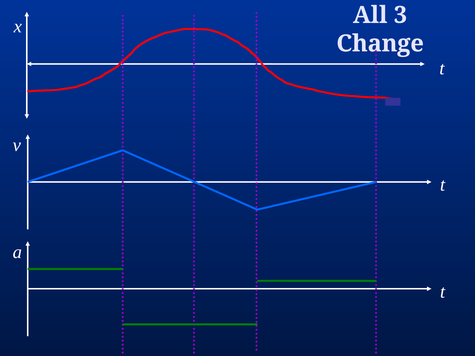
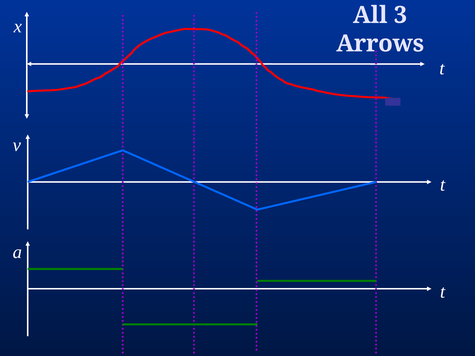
Change: Change -> Arrows (380, 44)
